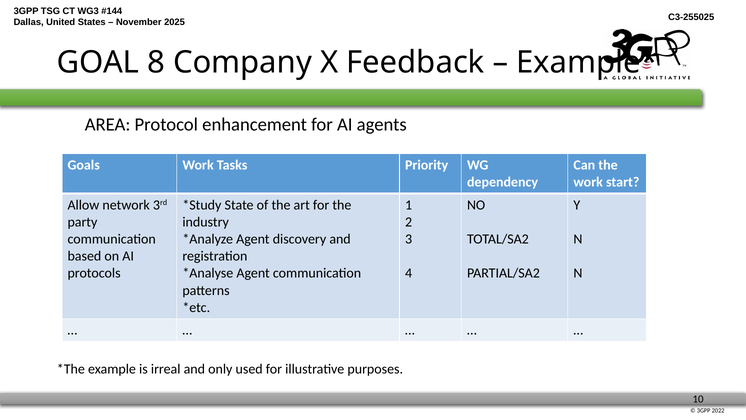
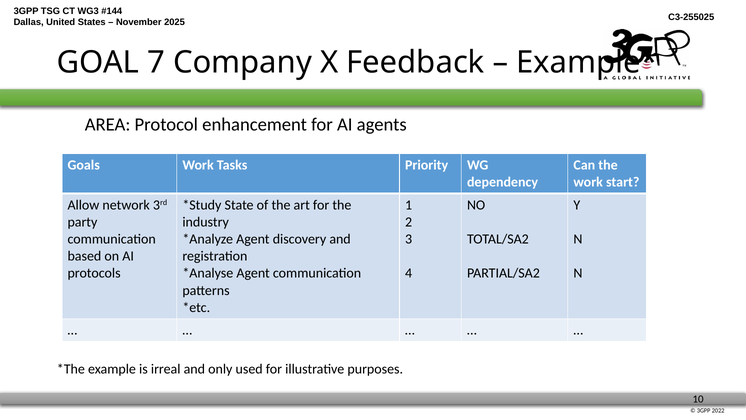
8: 8 -> 7 (156, 63)
